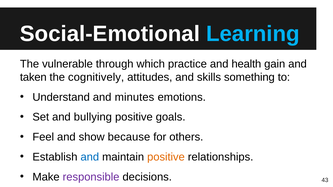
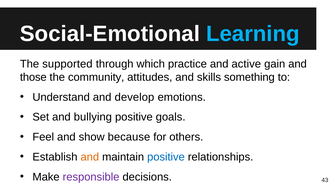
vulnerable: vulnerable -> supported (67, 64)
health: health -> active (246, 64)
taken: taken -> those (33, 77)
cognitively: cognitively -> community (96, 77)
minutes: minutes -> develop (134, 97)
and colour: blue -> orange (90, 157)
positive colour: orange -> blue (166, 157)
